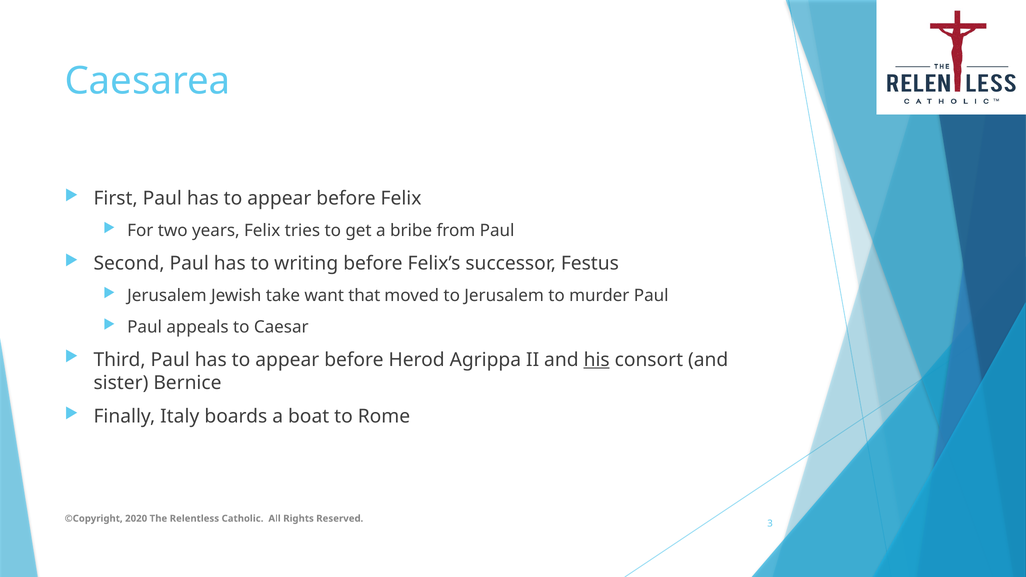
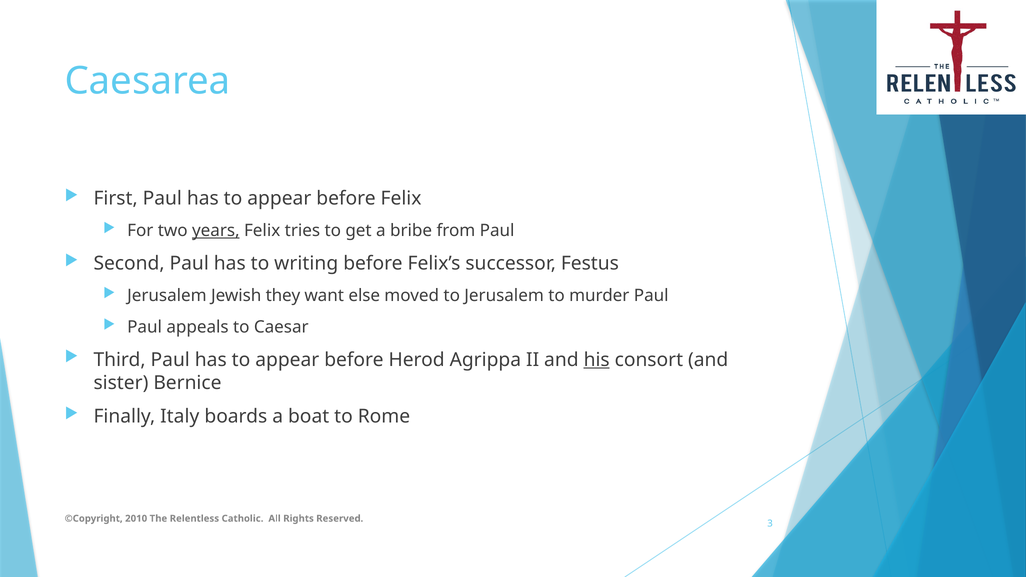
years underline: none -> present (216, 231)
take: take -> they (283, 296)
that: that -> else (364, 296)
2020: 2020 -> 2010 (136, 519)
